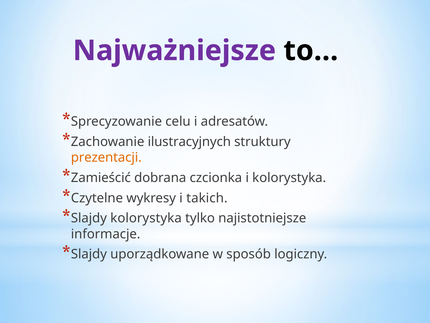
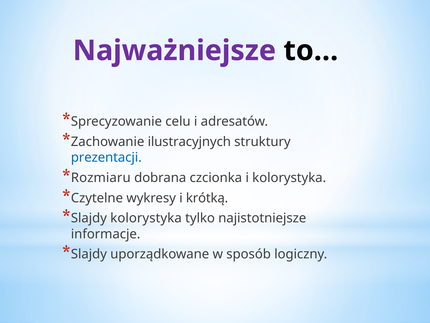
prezentacji colour: orange -> blue (106, 157)
Zamieścić: Zamieścić -> Rozmiaru (101, 178)
takich: takich -> krótką (207, 198)
